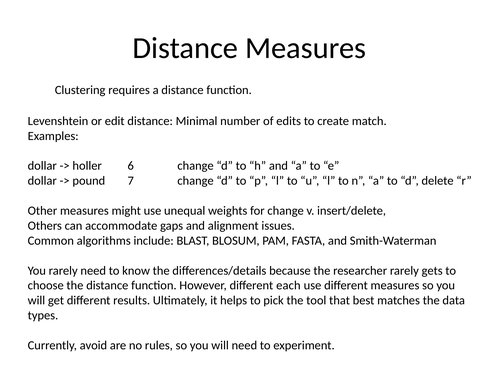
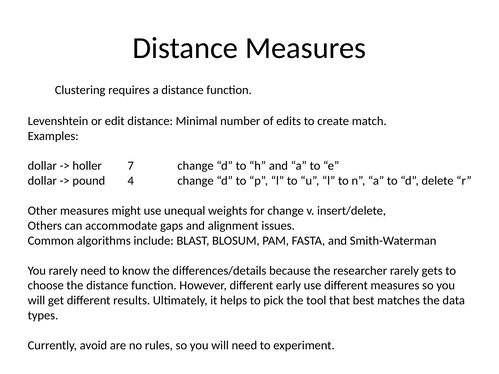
6: 6 -> 7 (131, 166)
7: 7 -> 4 (131, 181)
each: each -> early (288, 286)
